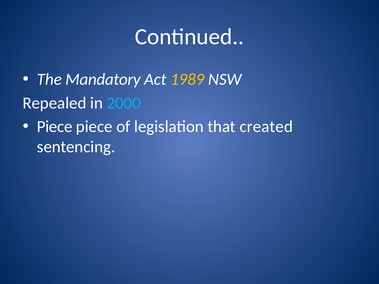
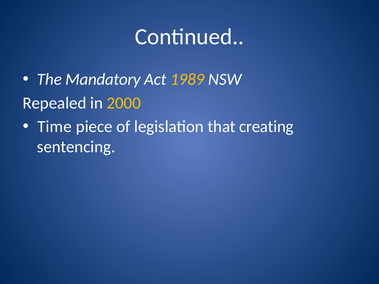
2000 colour: light blue -> yellow (124, 103)
Piece: Piece -> Time (54, 127)
created: created -> creating (266, 127)
